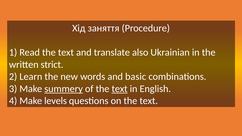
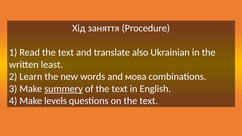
strict: strict -> least (52, 65)
basic: basic -> мова (136, 77)
text underline: present -> none (120, 89)
